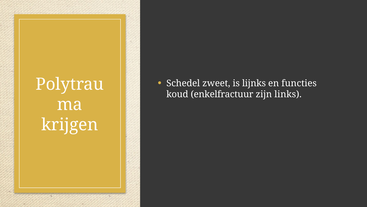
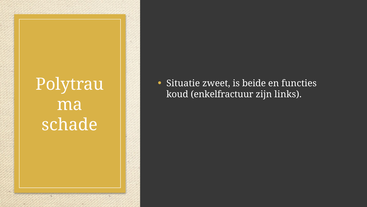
Schedel: Schedel -> Situatie (183, 83)
lijnks: lijnks -> beide (254, 83)
krijgen: krijgen -> schade (70, 125)
